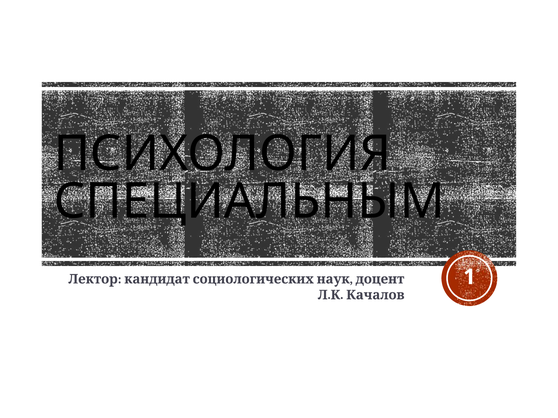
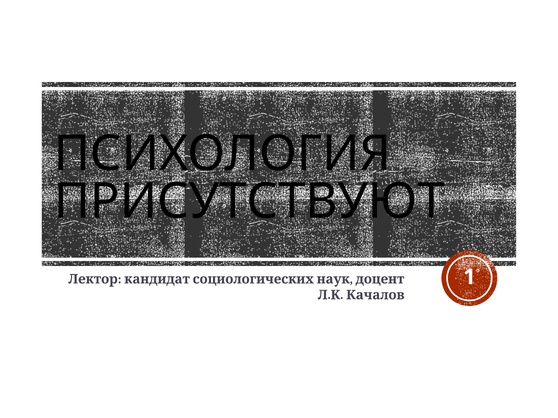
СПЕЦИАЛЬНЫМ: СПЕЦИАЛЬНЫМ -> ПРИСУТСТВУЮТ (249, 202)
